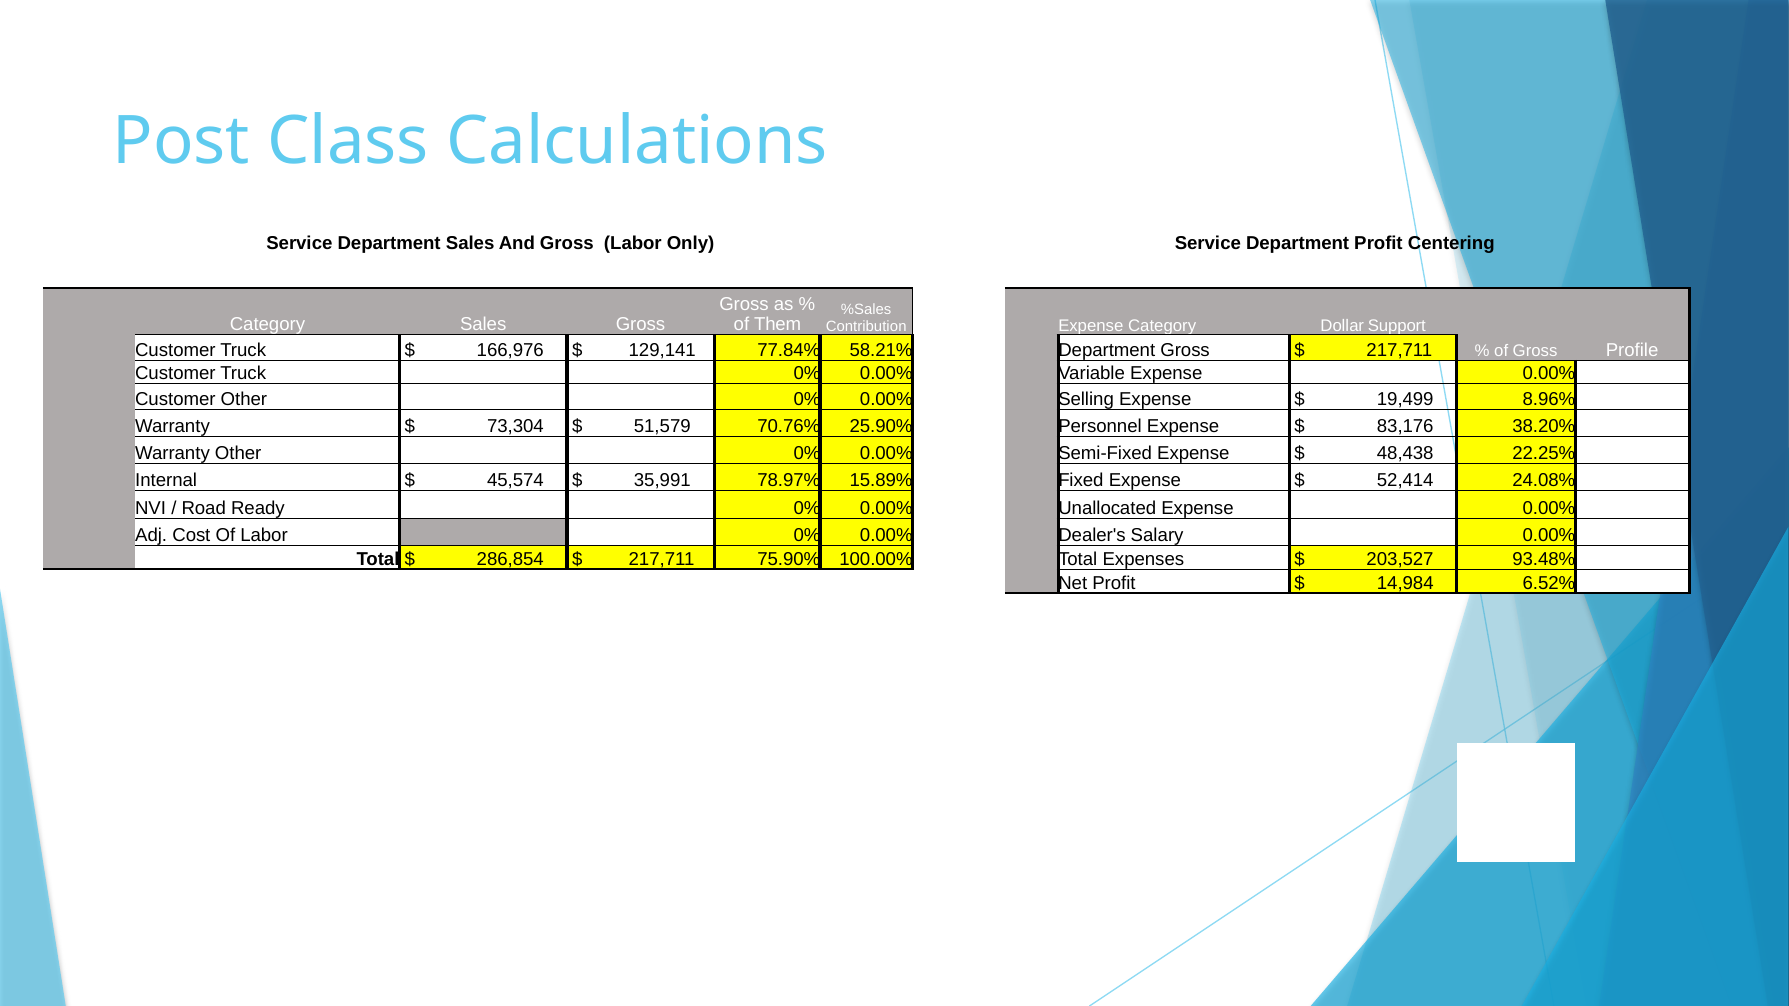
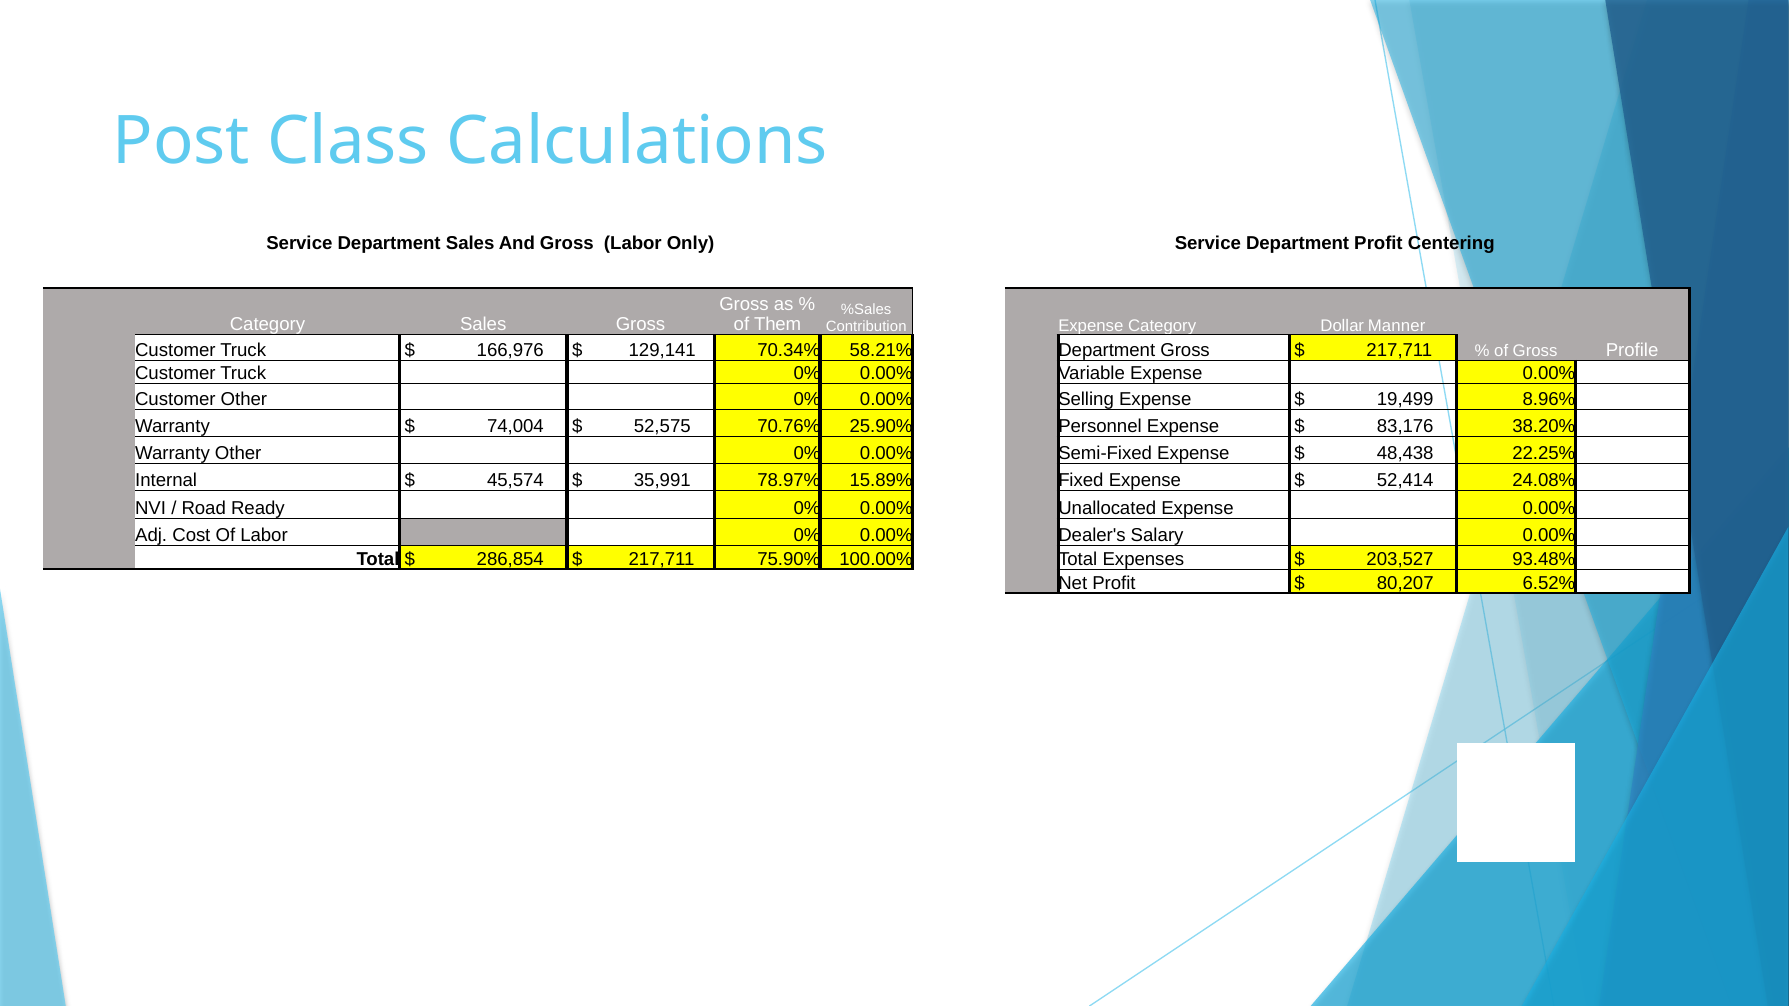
Support: Support -> Manner (1397, 326)
77.84%: 77.84% -> 70.34% (789, 350)
73,304: 73,304 -> 74,004 (515, 427)
51,579: 51,579 -> 52,575 (662, 427)
14,984: 14,984 -> 80,207 (1405, 583)
